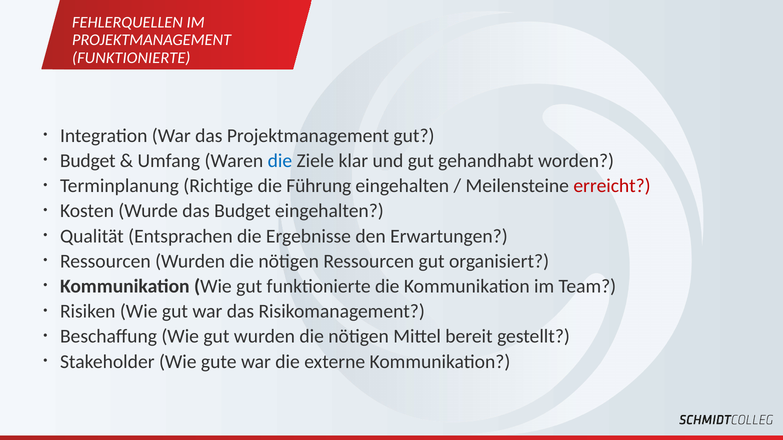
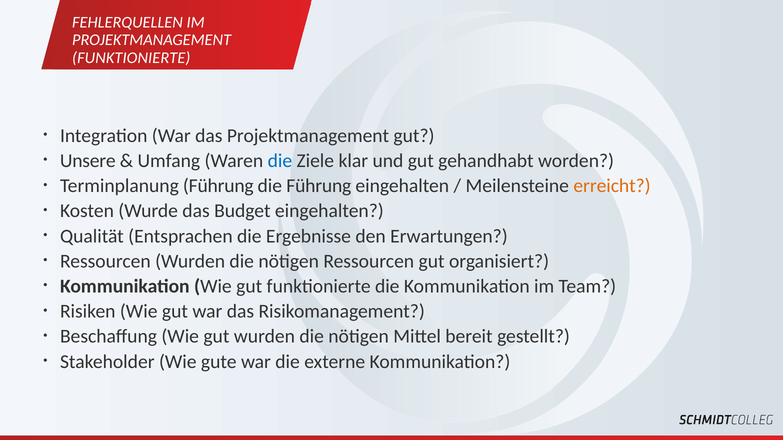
Budget: Budget -> Unsere (88, 161)
Terminplanung Richtige: Richtige -> Führung (218, 186)
erreicht colour: red -> orange (612, 186)
